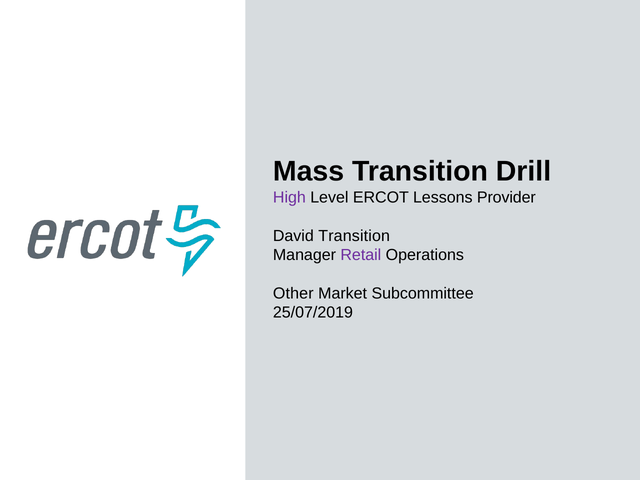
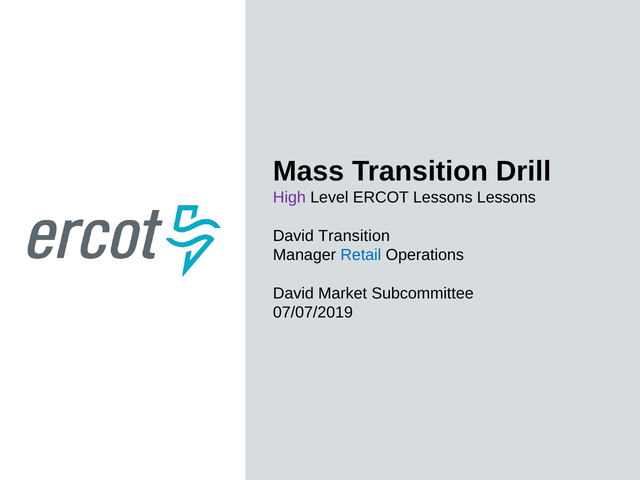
Lessons Provider: Provider -> Lessons (506, 197)
Retail colour: purple -> blue (361, 255)
Other: Other -> David (293, 293)
25/07/2019: 25/07/2019 -> 07/07/2019 (313, 313)
